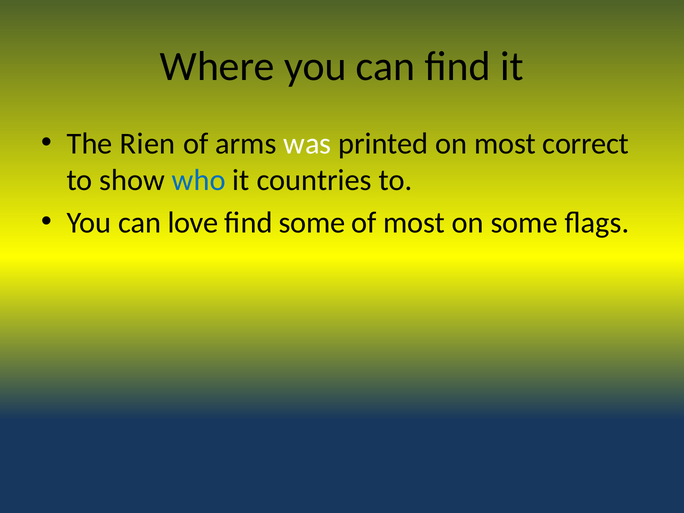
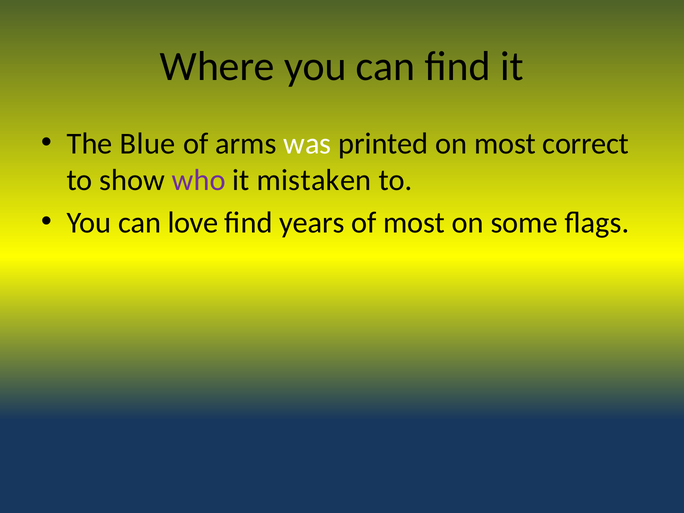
Rien: Rien -> Blue (148, 143)
who colour: blue -> purple (199, 180)
countries: countries -> mistaken (314, 180)
find some: some -> years (312, 223)
